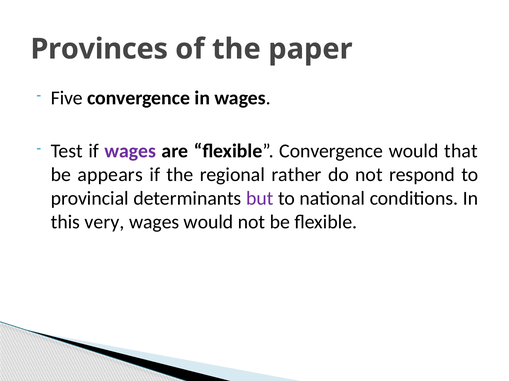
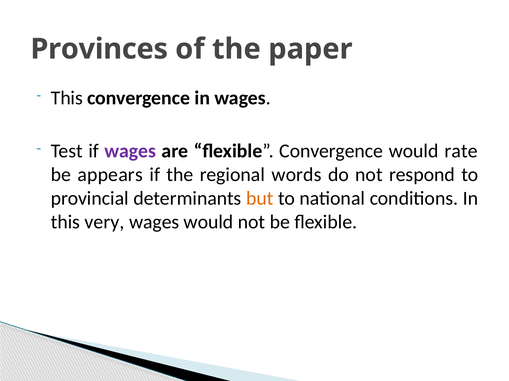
Five: Five -> This (67, 98)
that: that -> rate (461, 151)
rather: rather -> words (296, 175)
but colour: purple -> orange (260, 199)
